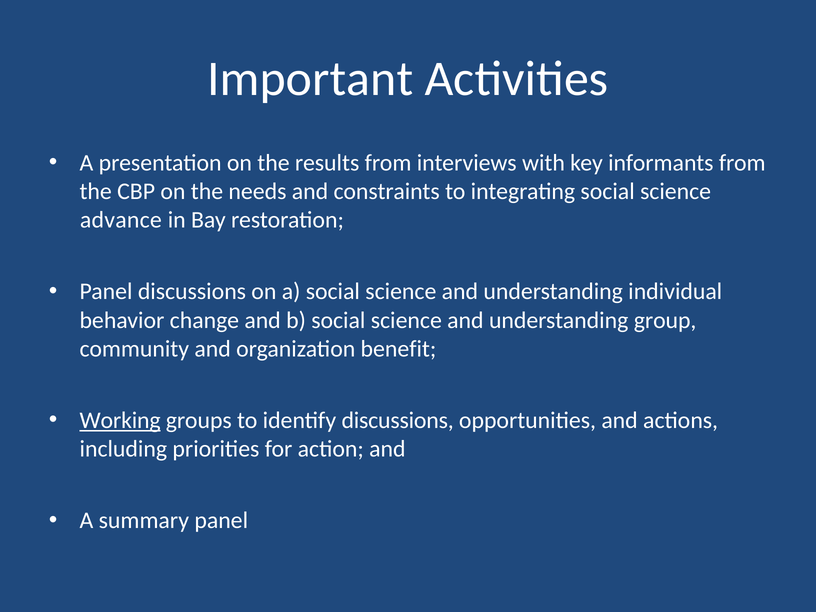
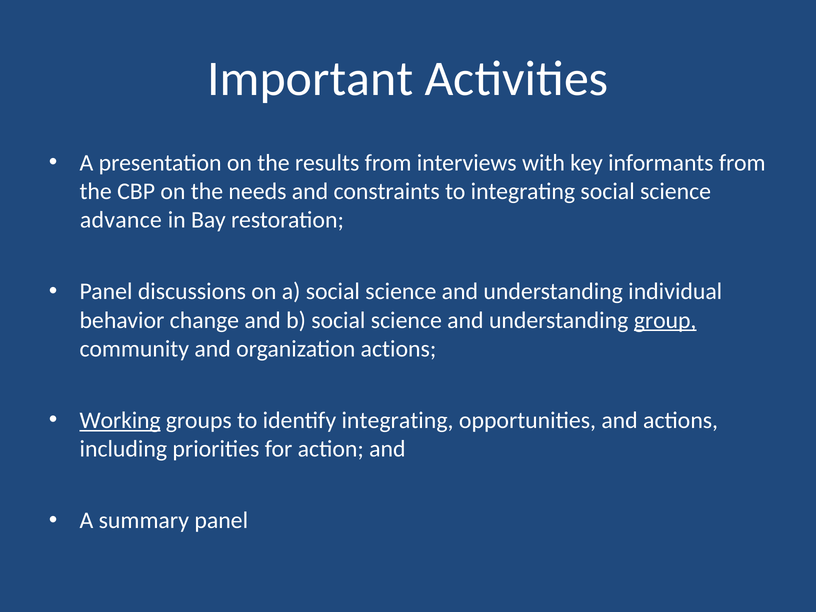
group underline: none -> present (665, 320)
organization benefit: benefit -> actions (398, 349)
identify discussions: discussions -> integrating (398, 420)
